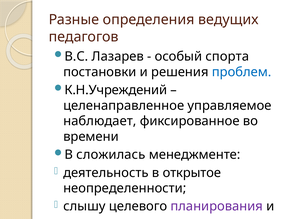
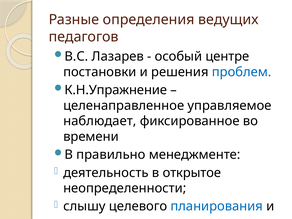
спорта: спорта -> центре (227, 56)
К.Н.Учреждений: К.Н.Учреждений -> К.Н.Упражнение (116, 90)
сложилась: сложилась -> правильно (111, 155)
планирования colour: purple -> blue (217, 206)
